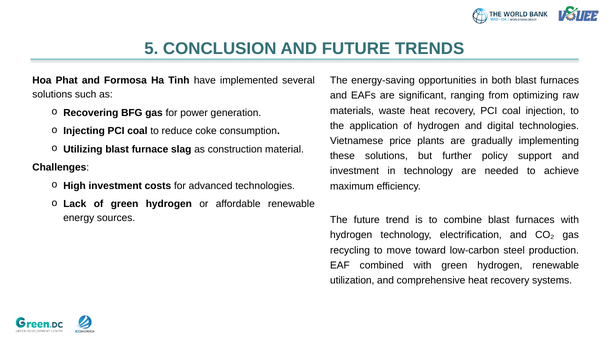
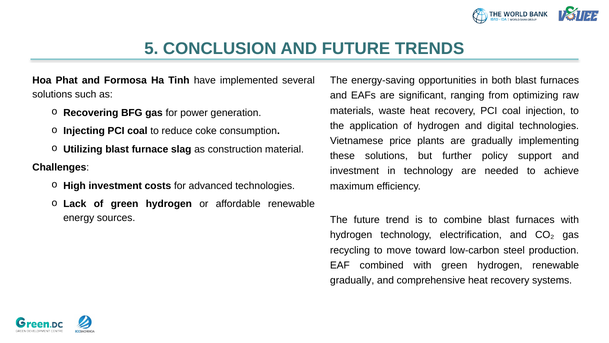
utilization: utilization -> gradually (352, 280)
